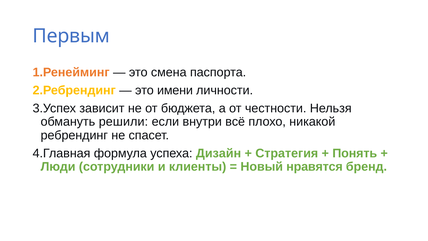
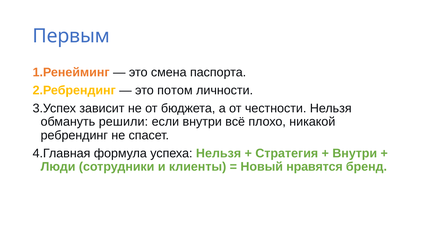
имени: имени -> потом (175, 90)
успеха Дизайн: Дизайн -> Нельзя (219, 153)
Понять: Понять -> Внутри (355, 153)
